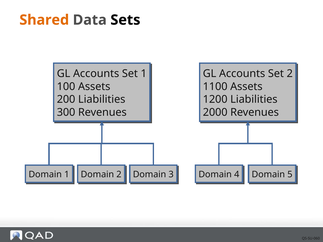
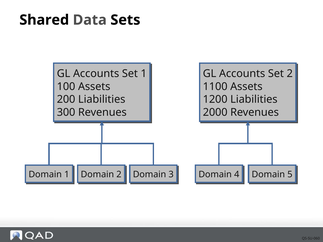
Shared colour: orange -> black (44, 20)
